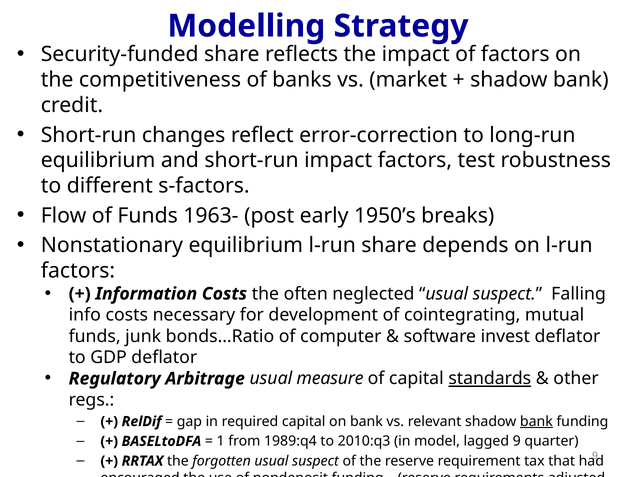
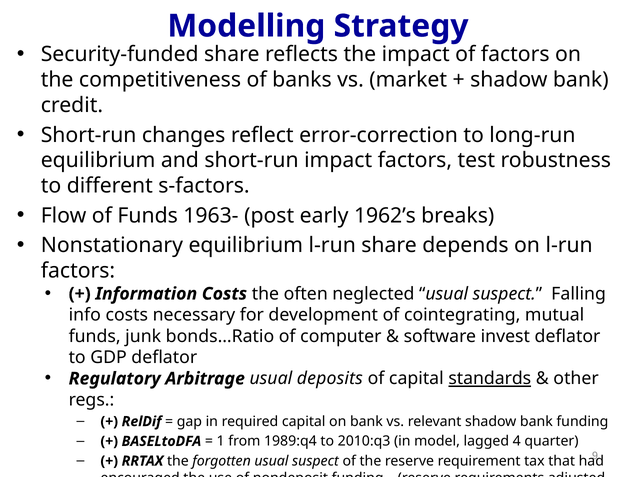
1950’s: 1950’s -> 1962’s (385, 216)
usual measure: measure -> deposits (330, 379)
bank underline: present -> none (536, 421)
lagged 9: 9 -> 4 (517, 441)
